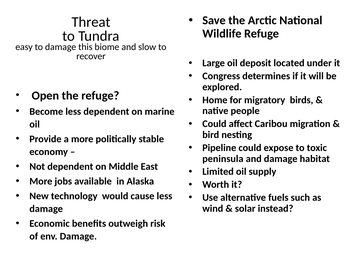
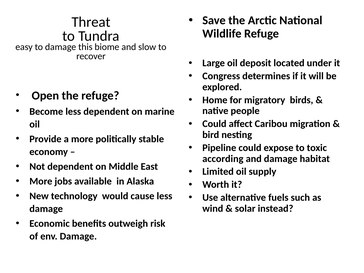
peninsula: peninsula -> according (223, 159)
